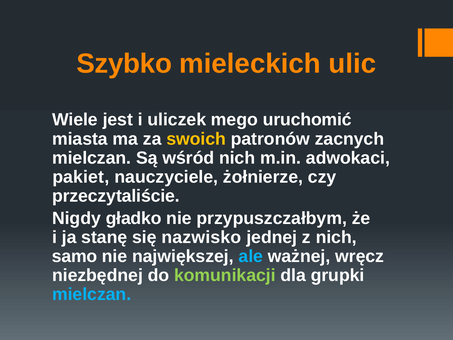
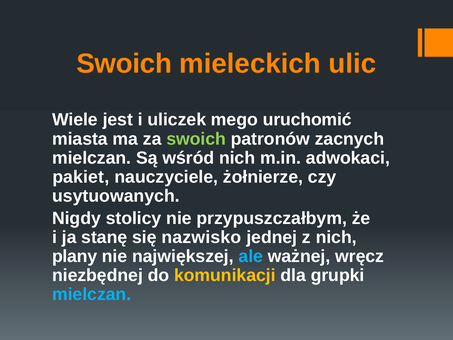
Szybko: Szybko -> Swoich (124, 64)
swoich colour: yellow -> light green (196, 139)
przeczytaliście: przeczytaliście -> usytuowanych (116, 196)
gładko: gładko -> stolicy (134, 218)
samo: samo -> plany (75, 256)
komunikacji colour: light green -> yellow (225, 275)
